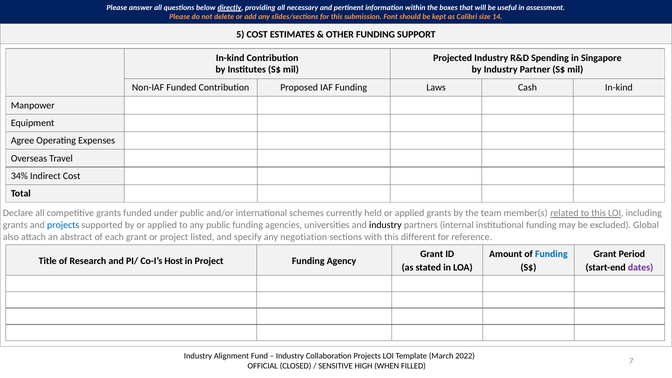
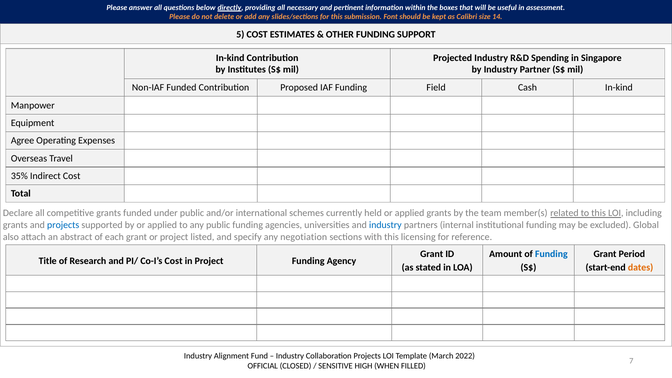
Laws: Laws -> Field (436, 88)
34%: 34% -> 35% (19, 176)
industry colour: black -> blue (385, 225)
different: different -> licensing (418, 237)
Co-I’s Host: Host -> Cost (174, 261)
dates colour: purple -> orange (641, 268)
